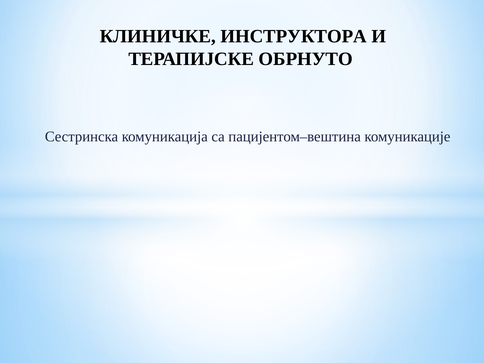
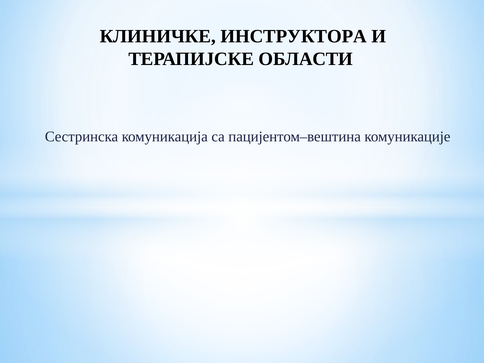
ОБРНУТО: ОБРНУТО -> ОБЛАСТИ (306, 59)
